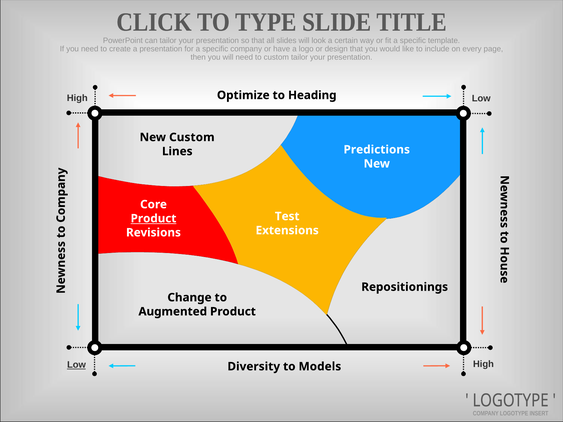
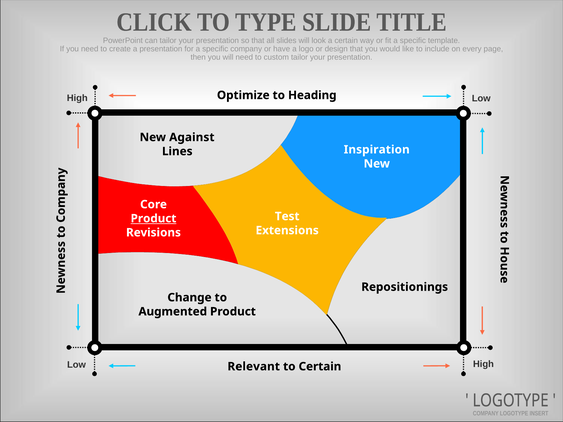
New Custom: Custom -> Against (192, 137)
Predictions: Predictions -> Inspiration (377, 150)
Low underline: present -> none (76, 365)
Diversity: Diversity -> Relevant (254, 367)
to Models: Models -> Certain (320, 367)
